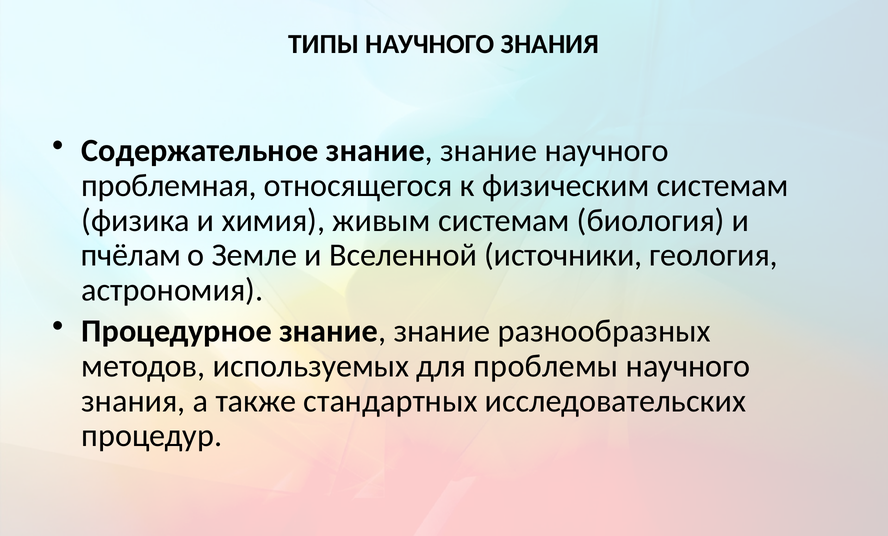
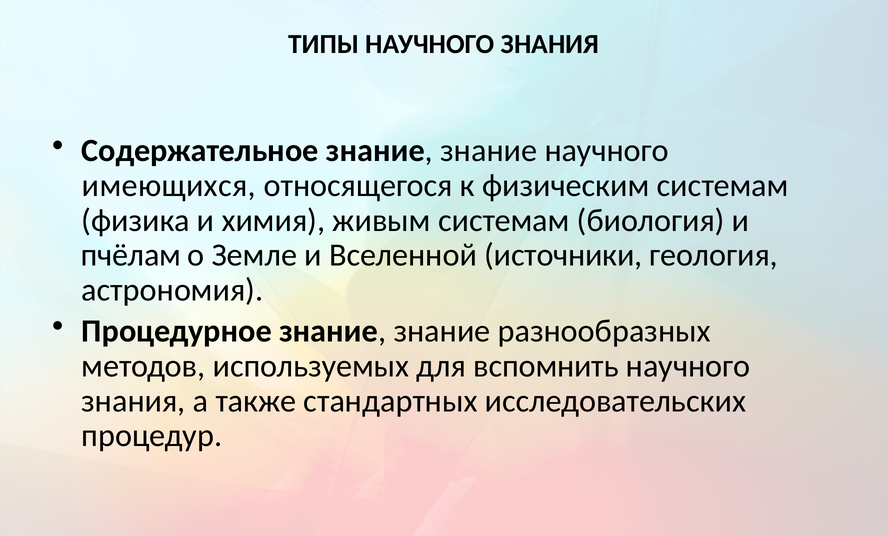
проблемная: проблемная -> имеющихся (169, 185)
проблемы: проблемы -> вспомнить (546, 366)
